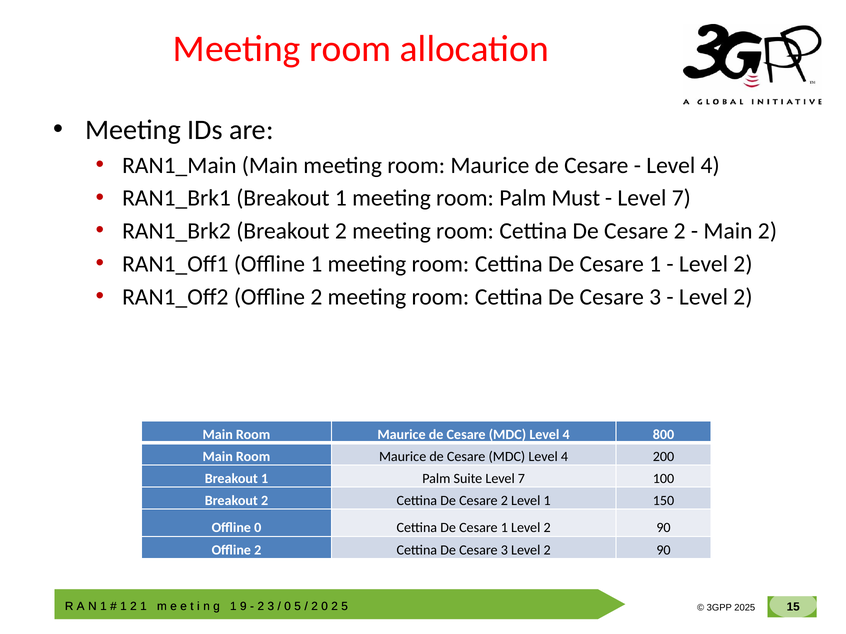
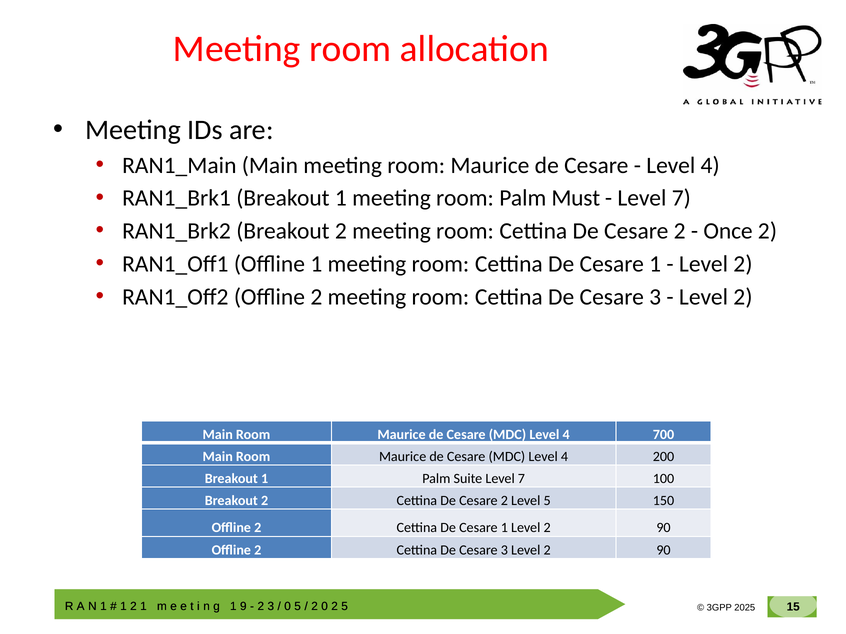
Main: Main -> Once (728, 231)
800: 800 -> 700 (664, 435)
Level 1: 1 -> 5 (547, 501)
0: 0 -> 2 (258, 528)
